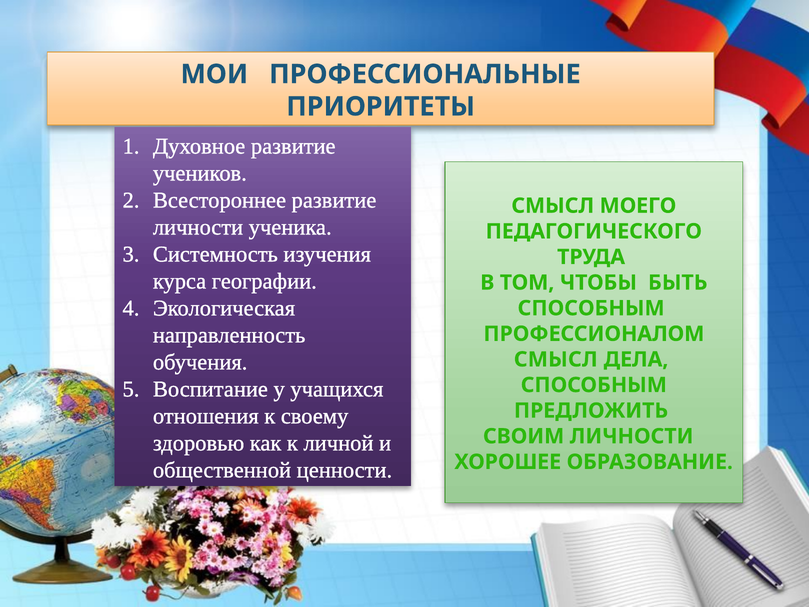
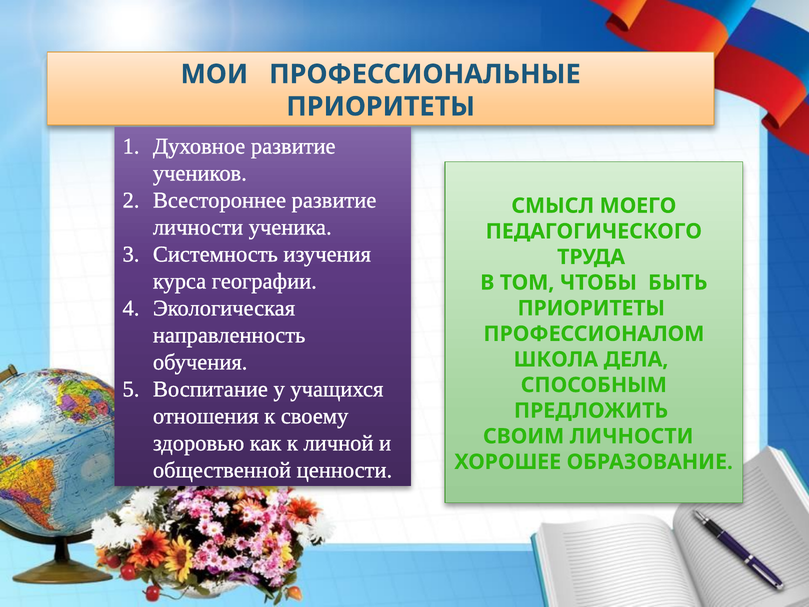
СПОСОБНЫМ: СПОСОБНЫМ -> ПРИОРИТЕТЫ (591, 308)
СМЫСЛ: СМЫСЛ -> ШКОЛА (556, 359)
